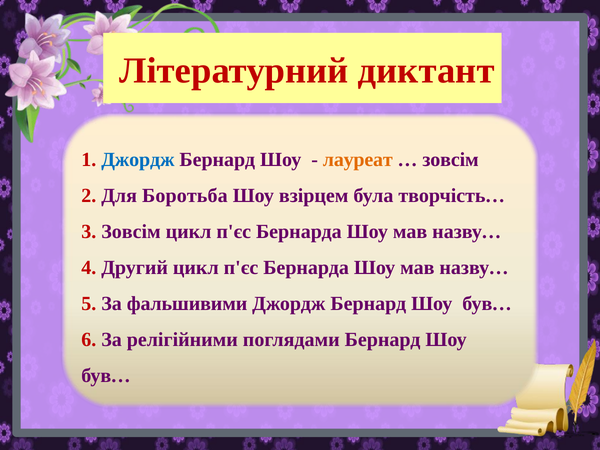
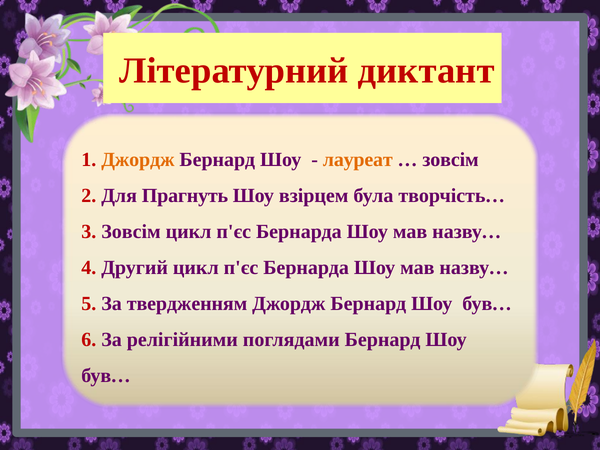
Джордж colour: blue -> orange (138, 160)
Боротьба: Боротьба -> Прагнуть (185, 196)
фальшивими: фальшивими -> твердженням (187, 304)
